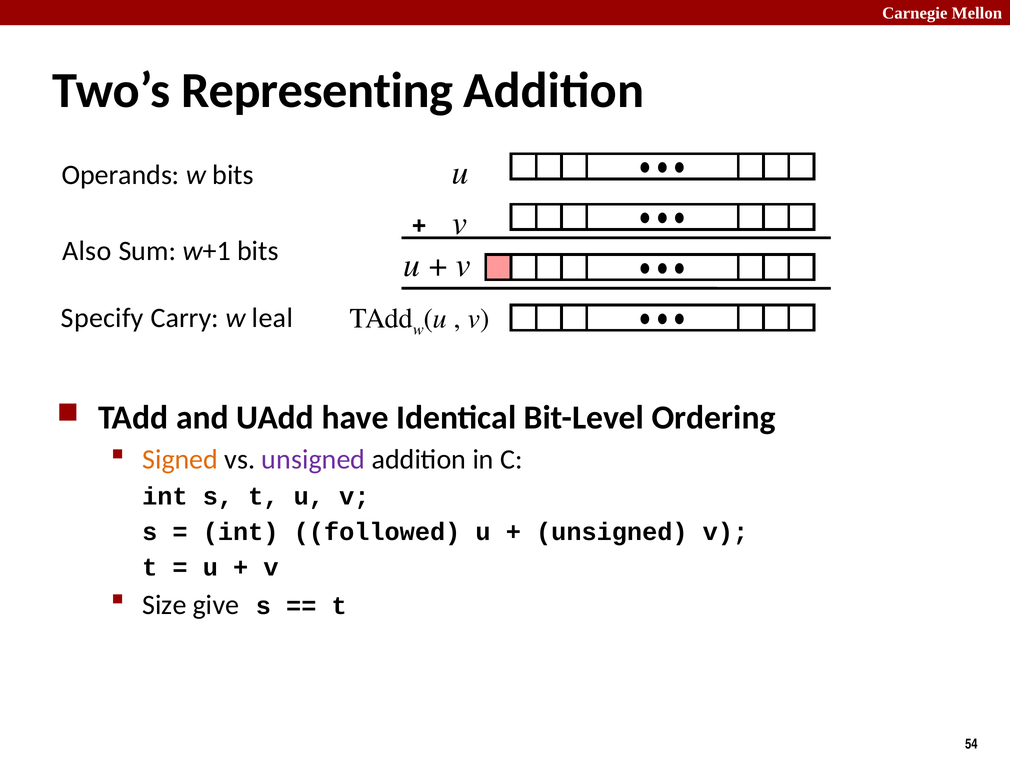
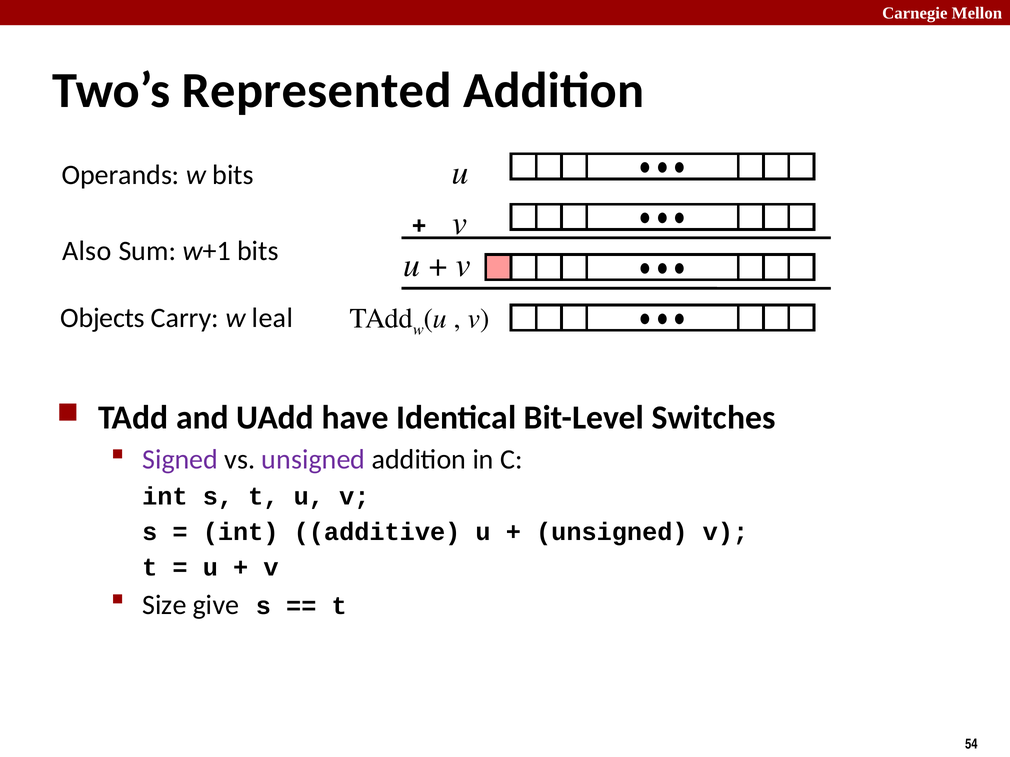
Representing: Representing -> Represented (317, 91)
Specify: Specify -> Objects (103, 318)
Ordering: Ordering -> Switches (714, 418)
Signed colour: orange -> purple (180, 460)
followed: followed -> additive (377, 532)
